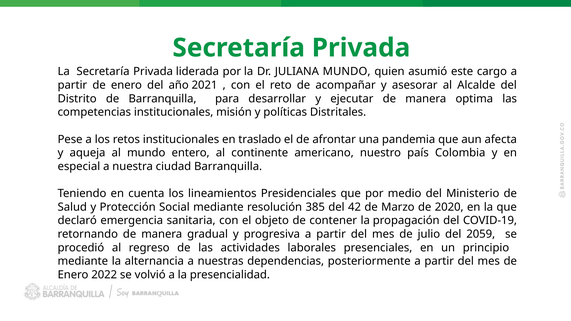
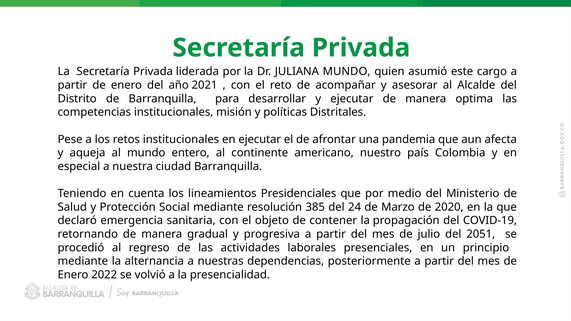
en traslado: traslado -> ejecutar (260, 139)
42: 42 -> 24 (354, 207)
2059: 2059 -> 2051 (481, 234)
